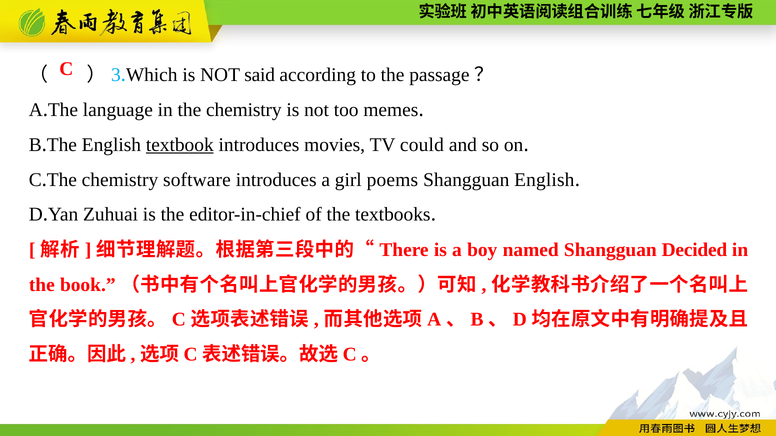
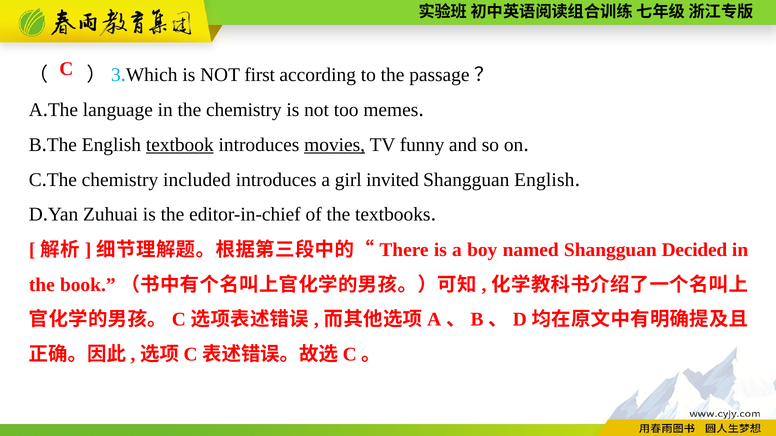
said: said -> first (260, 75)
movies underline: none -> present (335, 145)
could: could -> funny (422, 145)
software: software -> included (197, 180)
poems: poems -> invited (393, 180)
